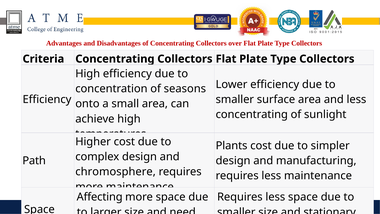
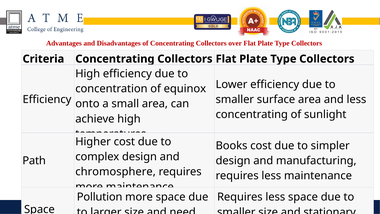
seasons: seasons -> equinox (185, 89)
Plants: Plants -> Books (232, 146)
Affecting: Affecting -> Pollution (100, 197)
